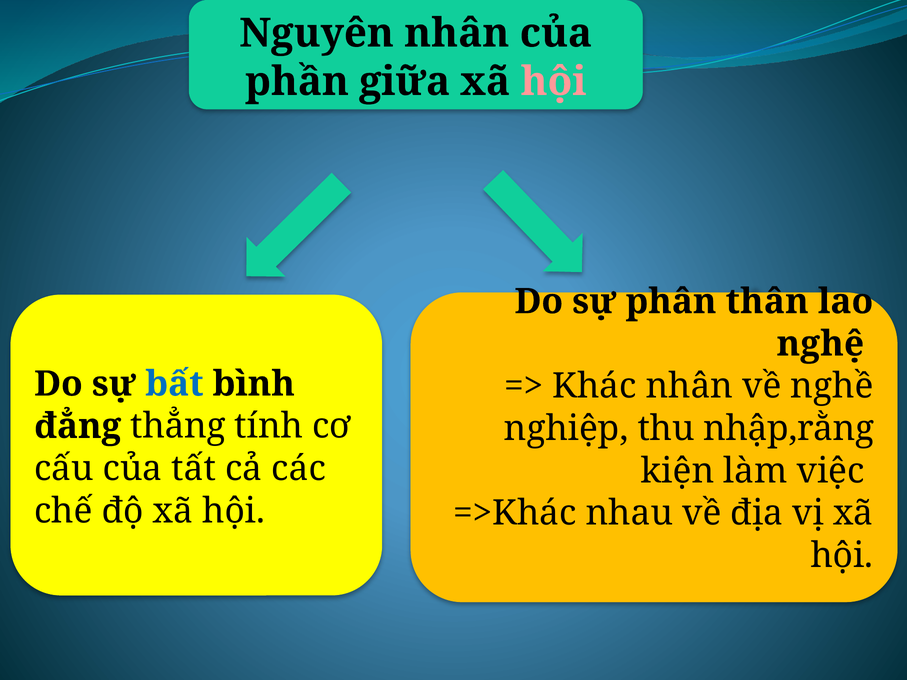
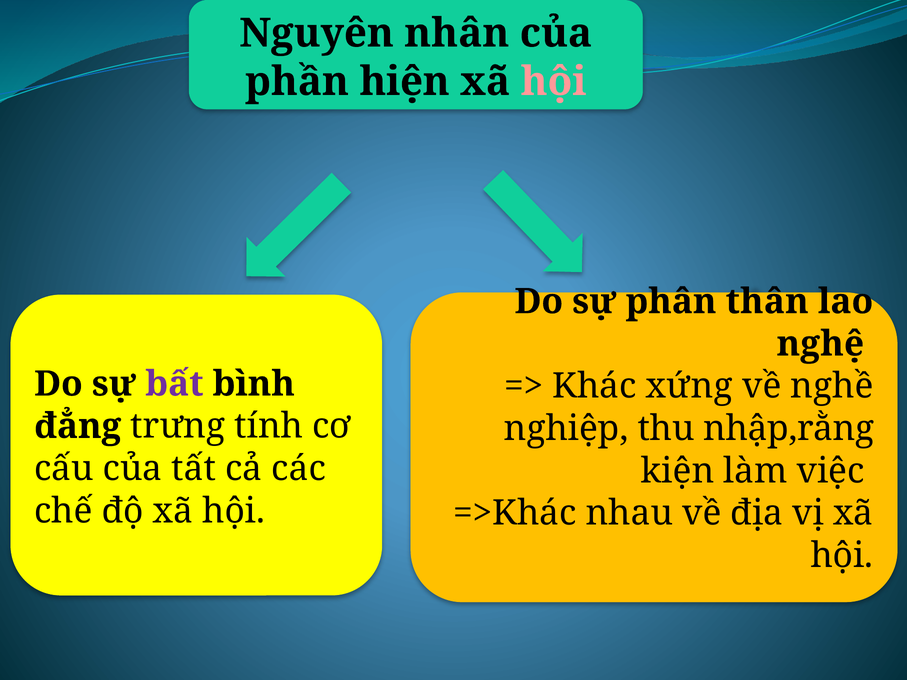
giữa: giữa -> hiện (405, 82)
bất colour: blue -> purple (174, 384)
Khác nhân: nhân -> xứng (689, 386)
thẳng: thẳng -> trưng (178, 426)
